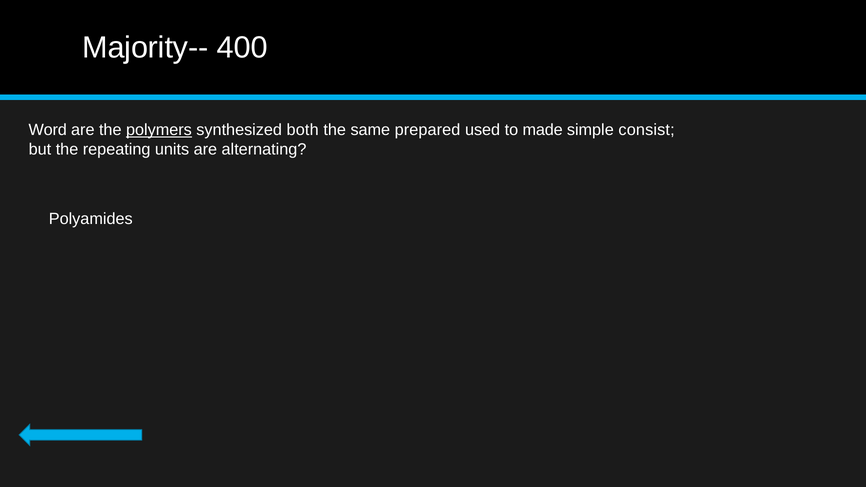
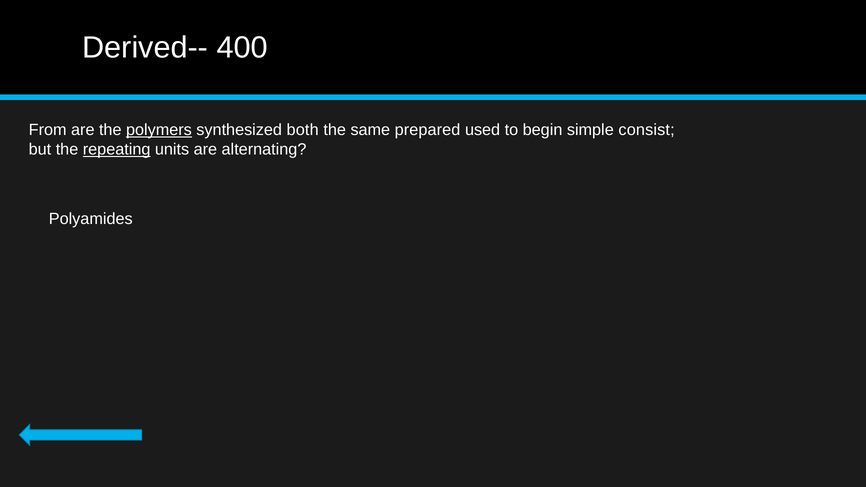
Majority--: Majority-- -> Derived-- (145, 48)
Word: Word -> From (48, 130)
made: made -> begin (543, 130)
repeating underline: none -> present (117, 149)
